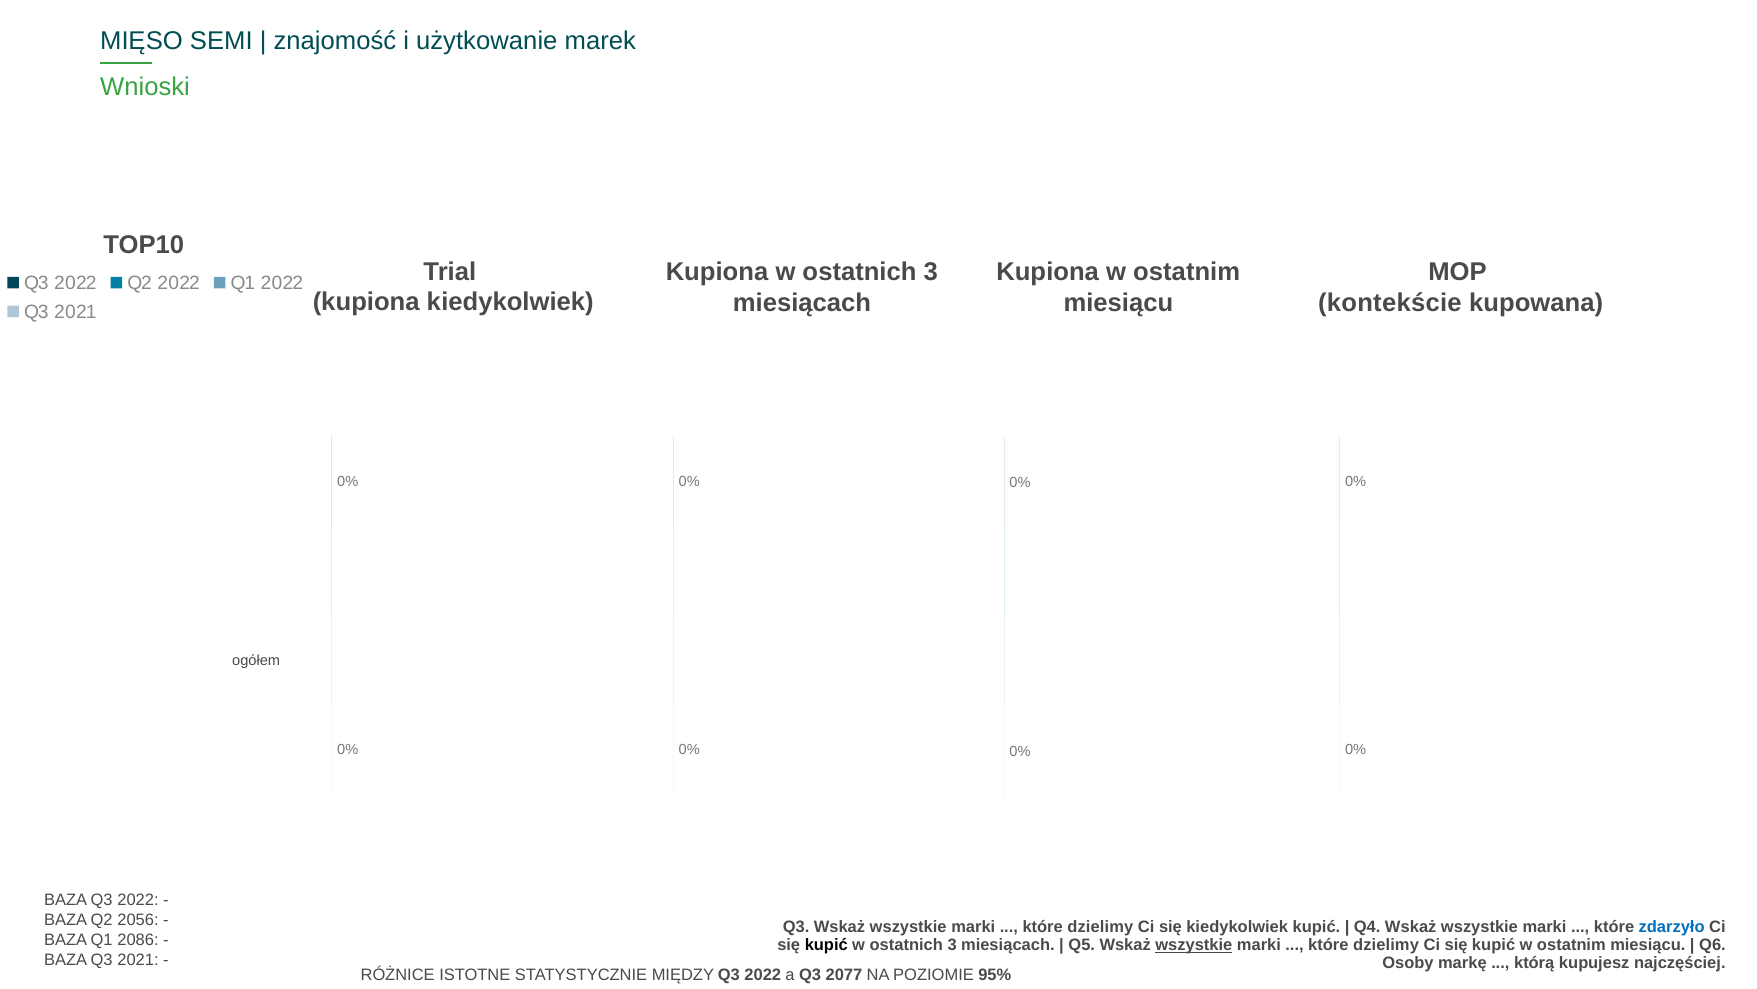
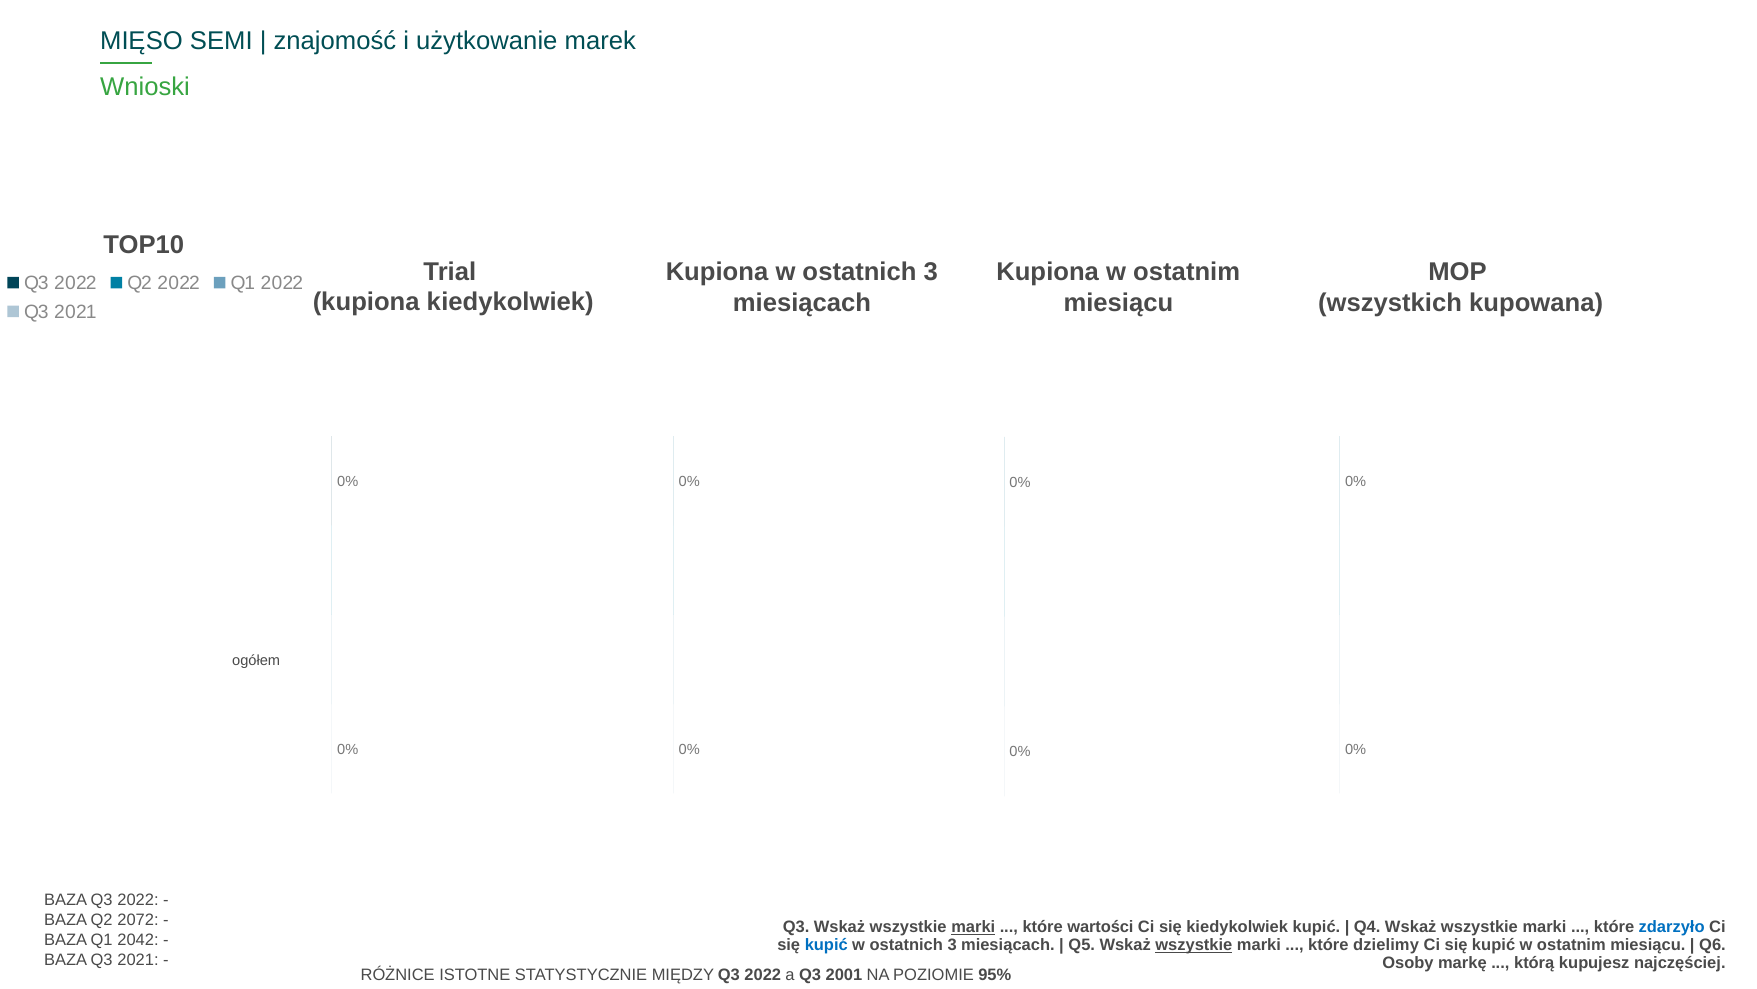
kontekście: kontekście -> wszystkich (1390, 302)
2056: 2056 -> 2072 (138, 919)
marki underline: none -> present (973, 927)
dzielimy: dzielimy -> wartości (1100, 927)
2086: 2086 -> 2042 (138, 939)
kupić colour: black -> blue (826, 944)
2077: 2077 -> 2001 (844, 974)
